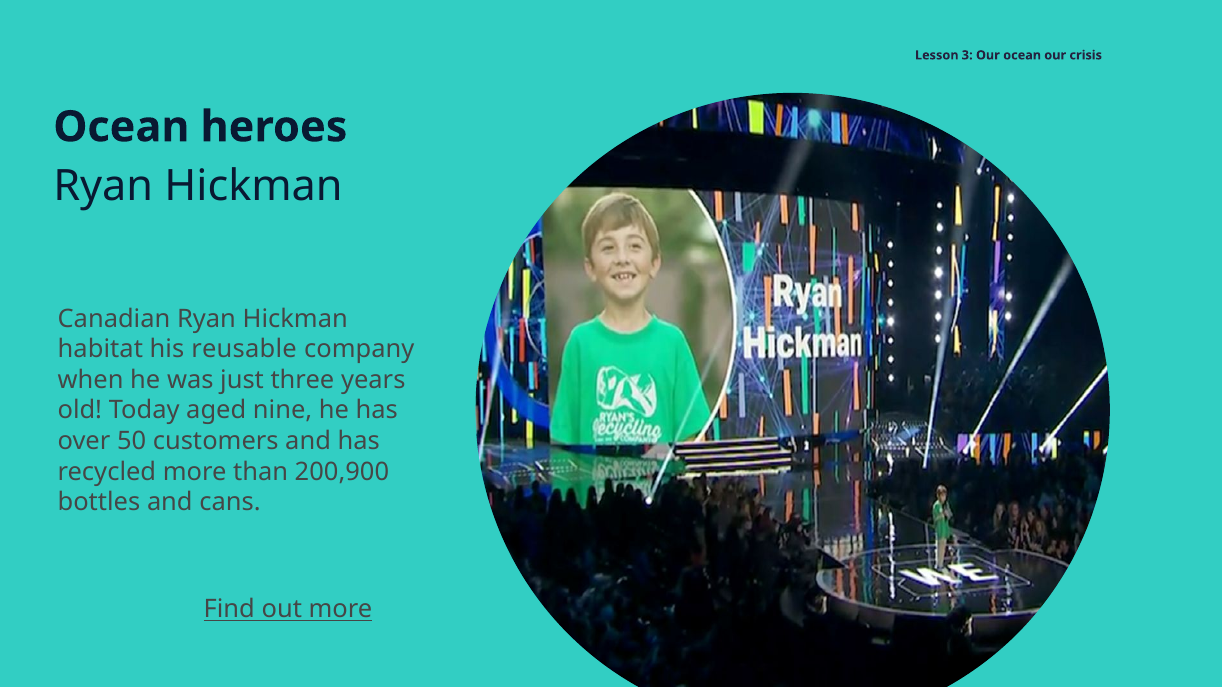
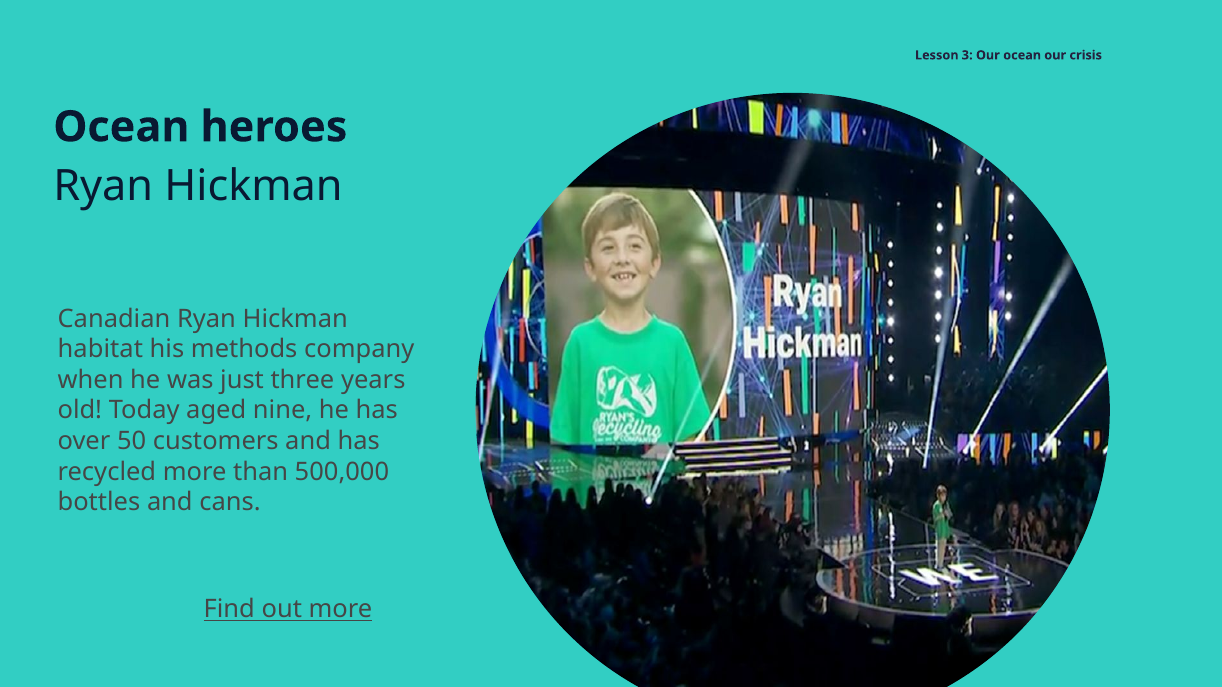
reusable: reusable -> methods (244, 350)
200,900: 200,900 -> 500,000 (342, 472)
